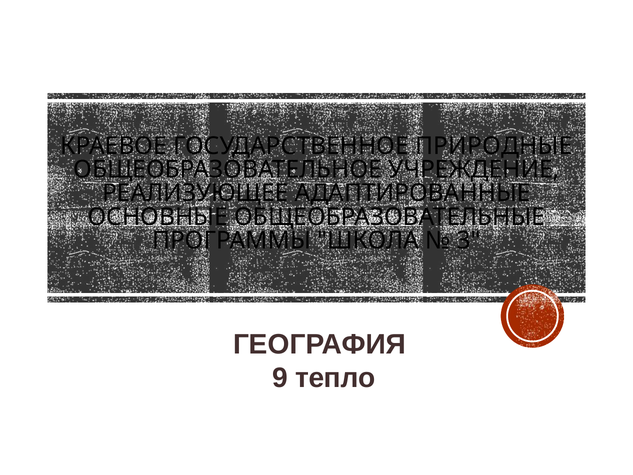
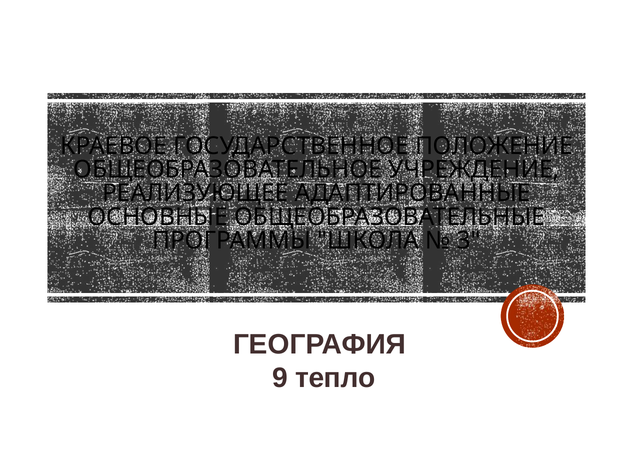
ПРИРОДНЫЕ: ПРИРОДНЫЕ -> ПОЛОЖЕНИЕ (494, 146)
